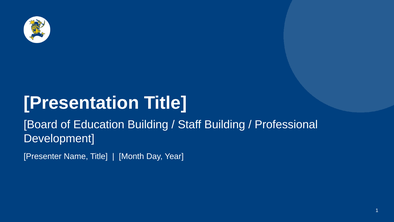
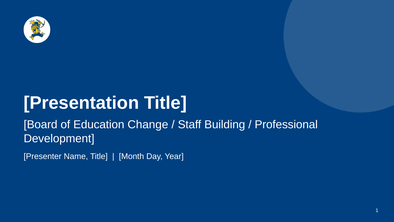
Education Building: Building -> Change (148, 124)
